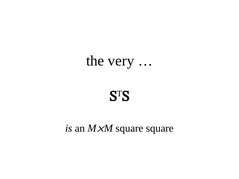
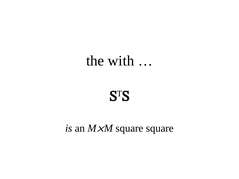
very: very -> with (121, 61)
